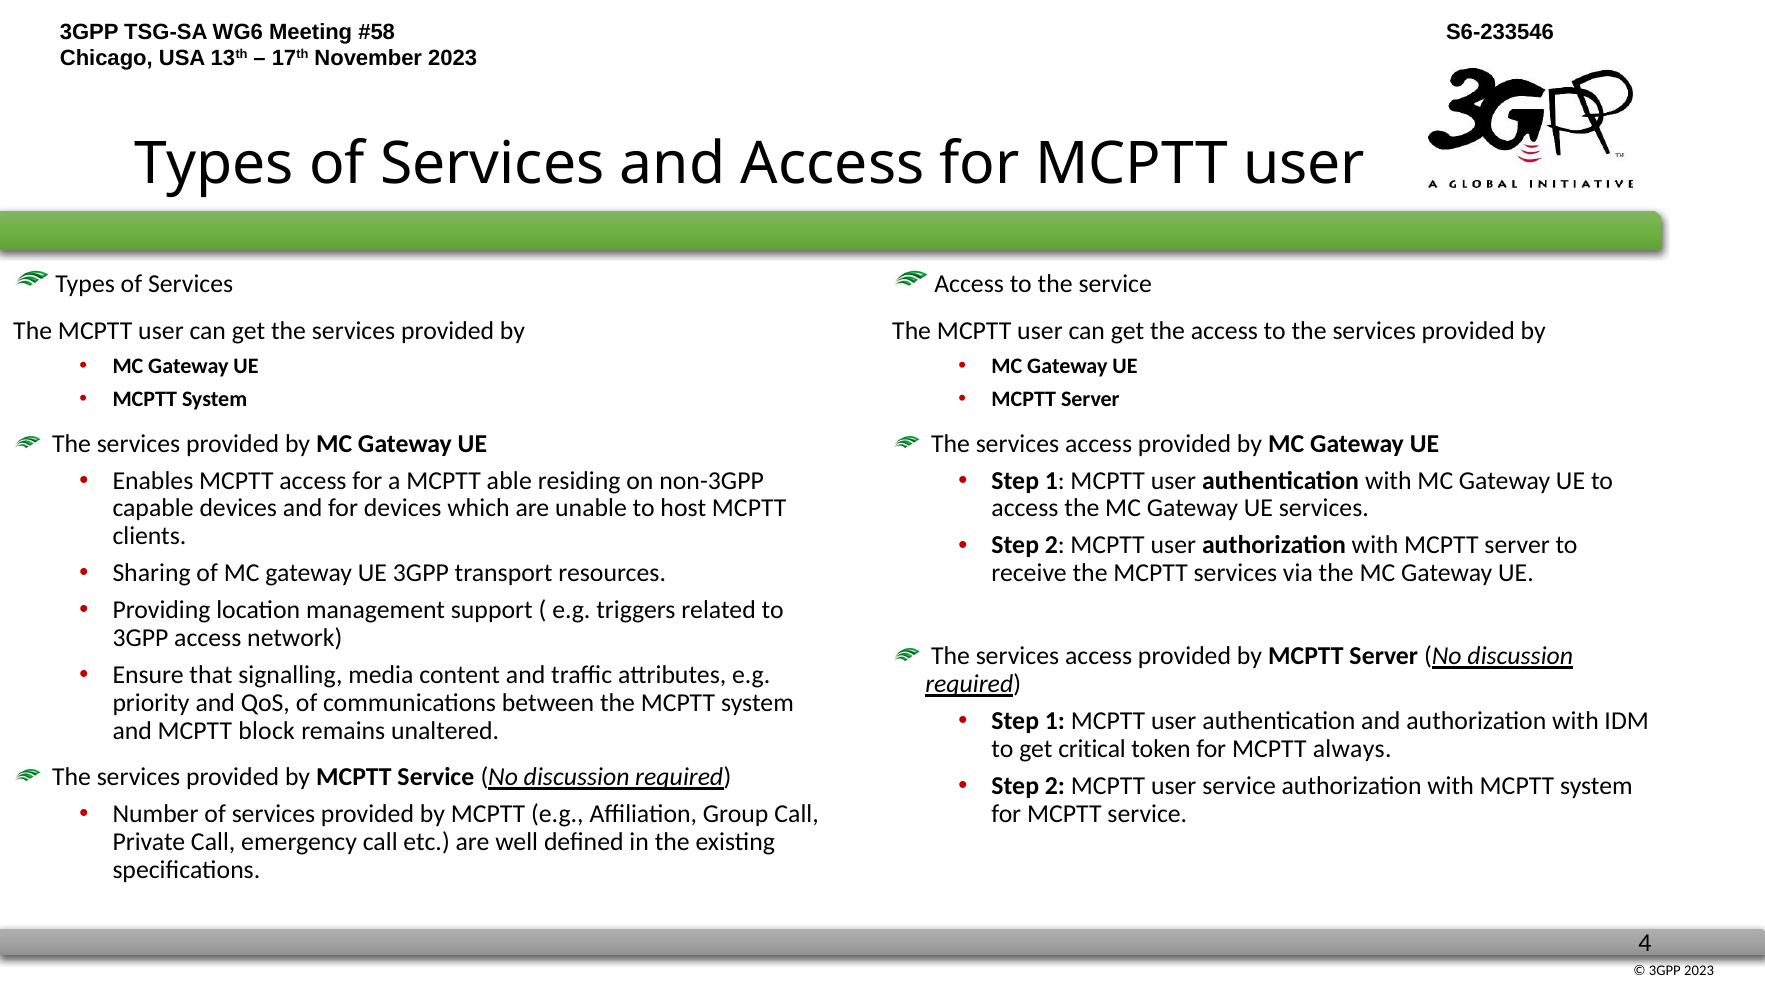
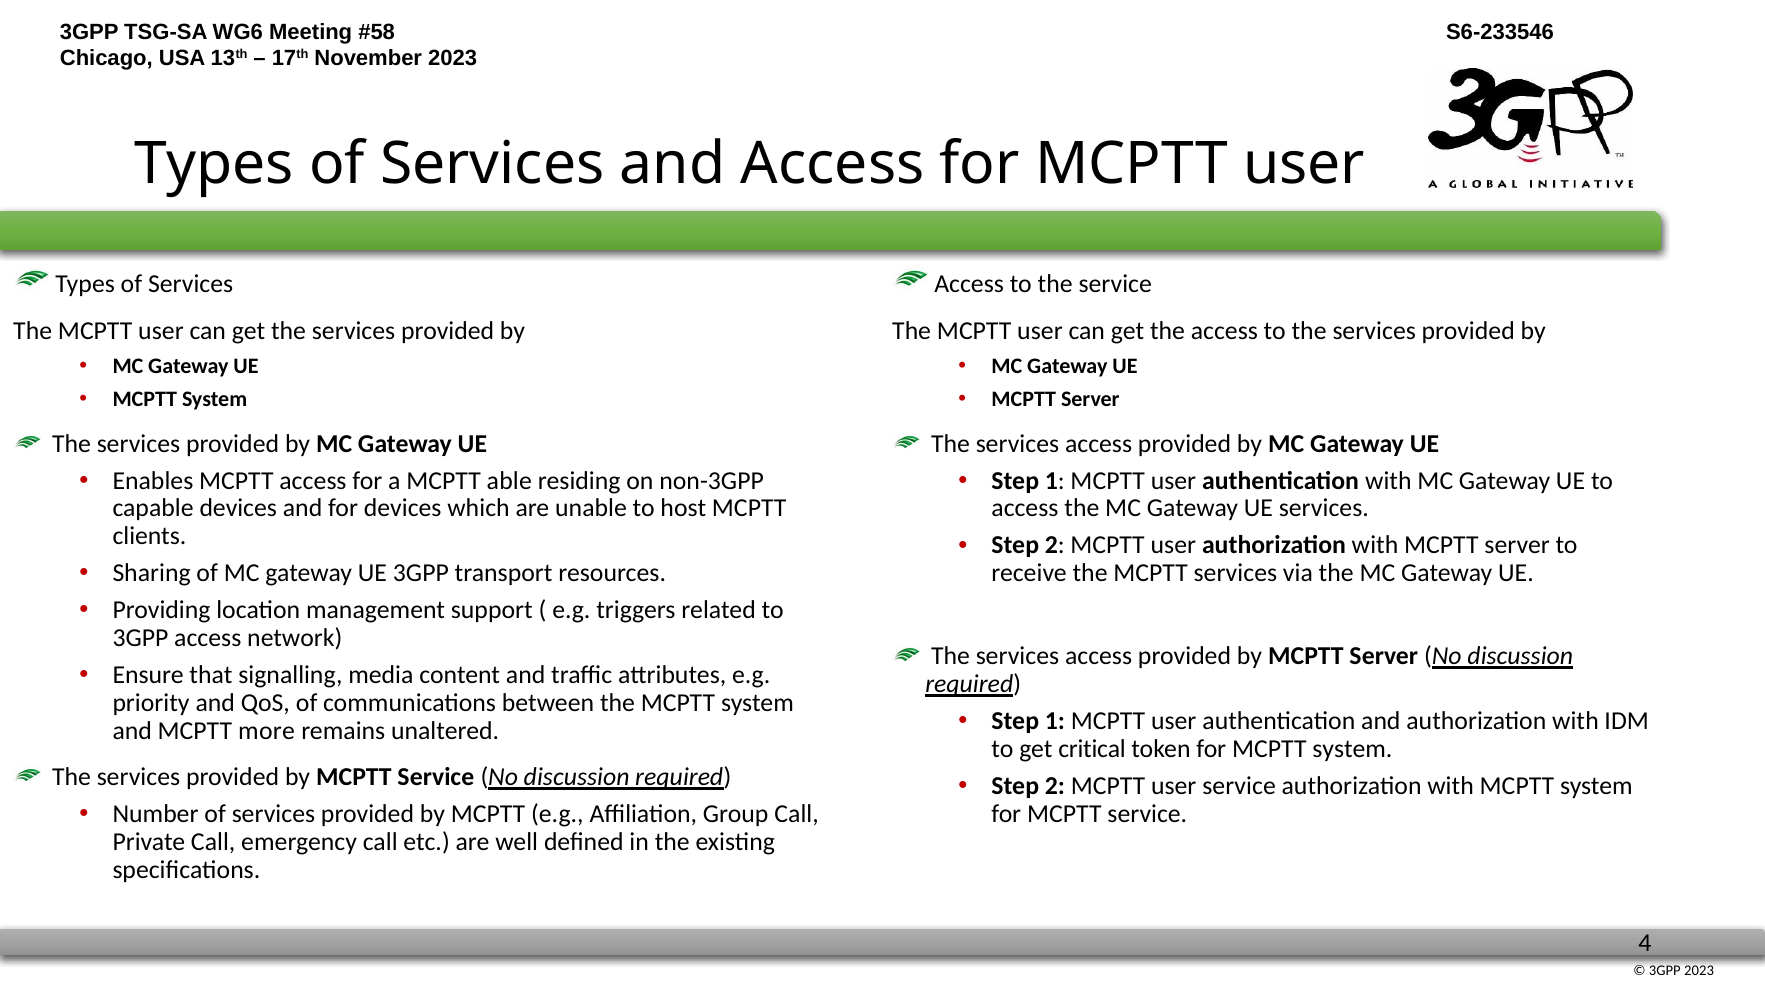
block: block -> more (267, 731)
for MCPTT always: always -> system (1352, 749)
